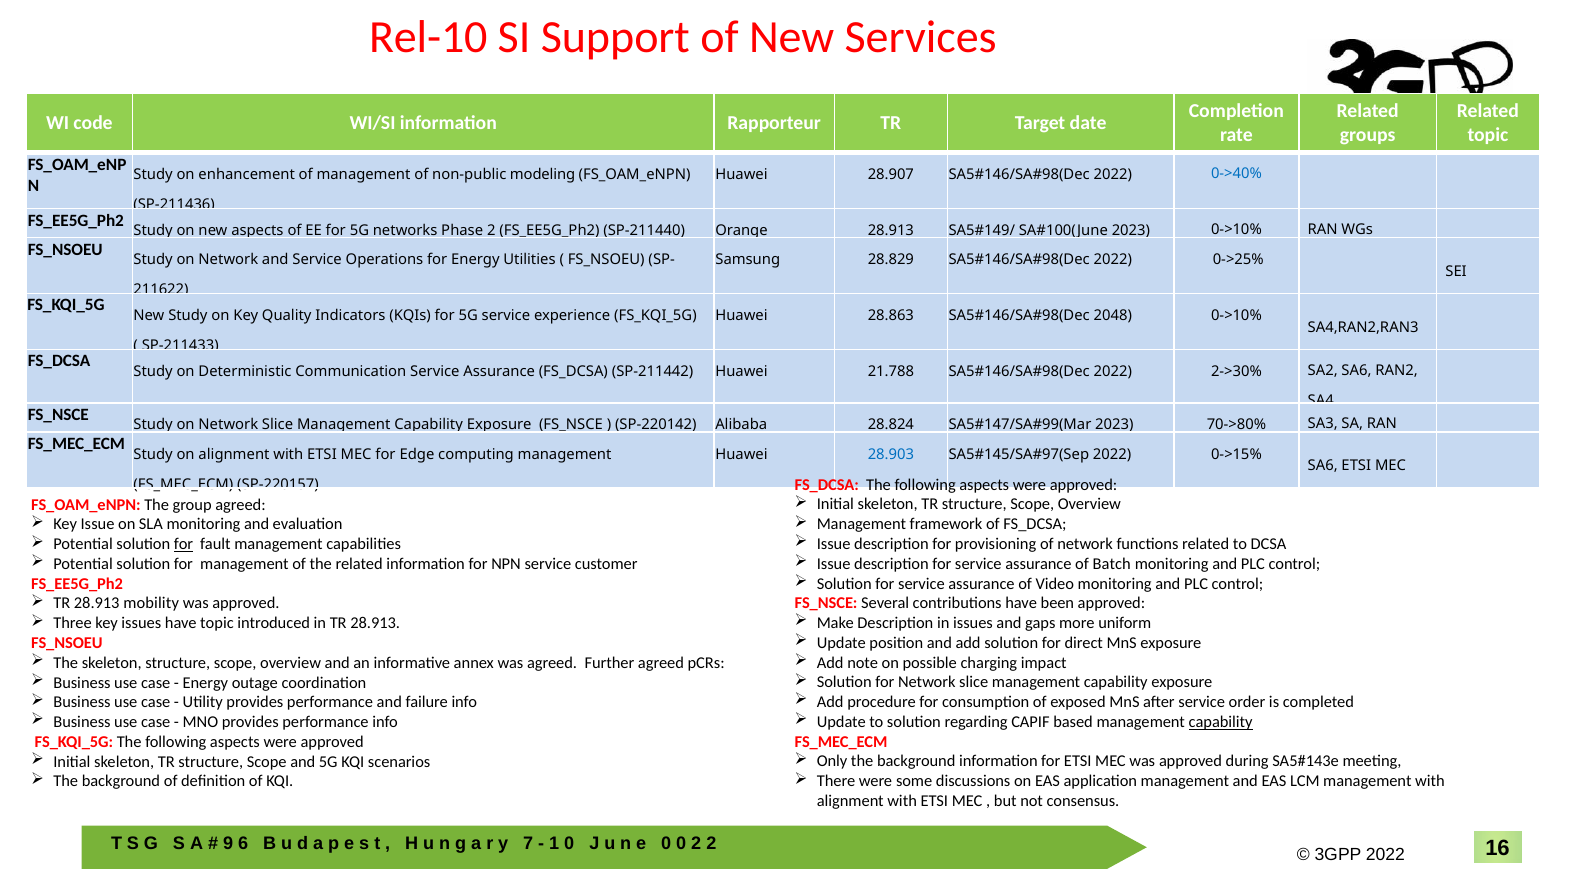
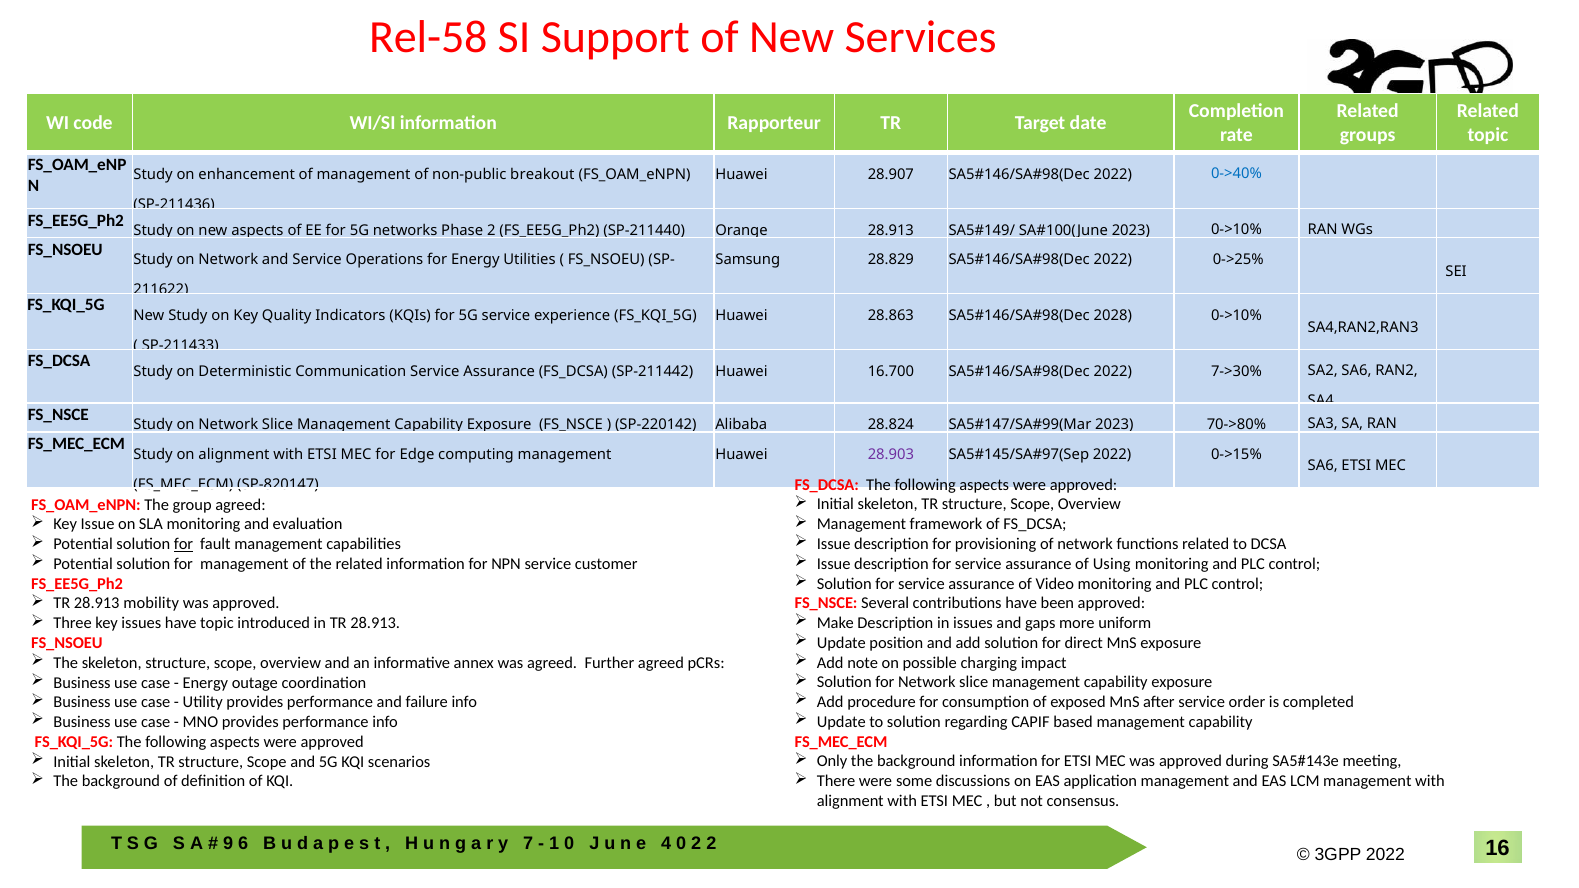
Rel-10: Rel-10 -> Rel-58 (428, 37)
modeling: modeling -> breakout (542, 175)
2048: 2048 -> 2028 (1113, 316)
21.788: 21.788 -> 16.700 (891, 372)
2->30%: 2->30% -> 7->30% (1236, 372)
28.903 colour: blue -> purple (891, 454)
SP-220157: SP-220157 -> SP-820147 (278, 485)
Batch: Batch -> Using (1112, 564)
capability underline: present -> none (1221, 722)
0: 0 -> 4 (666, 844)
